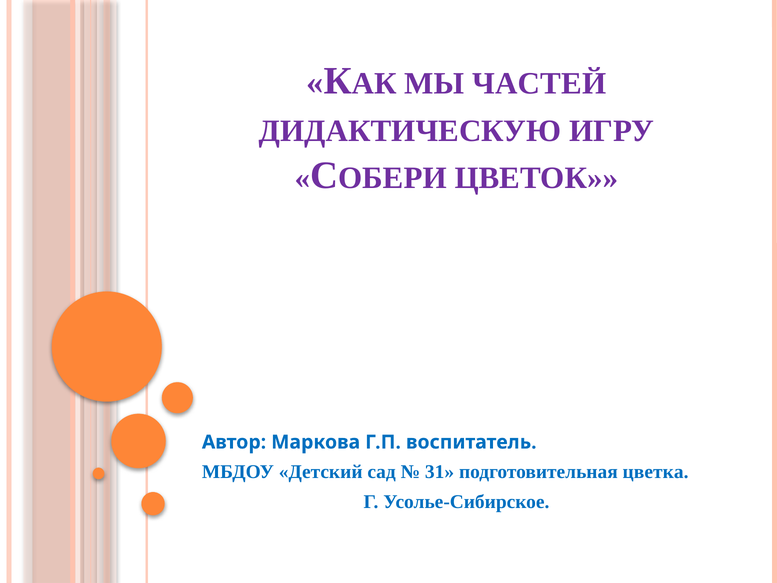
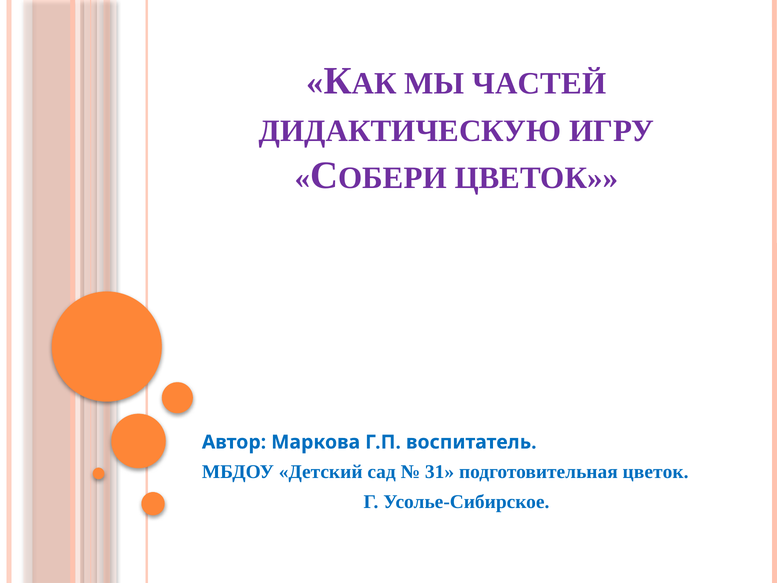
подготовительная цветка: цветка -> цветок (656, 472)
